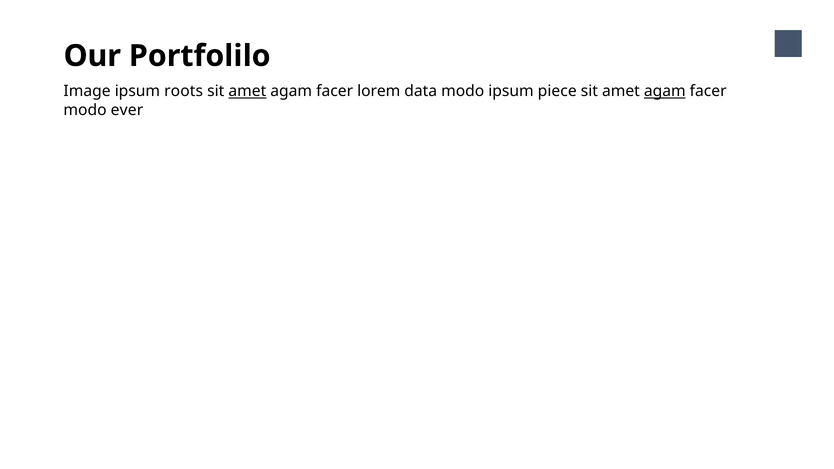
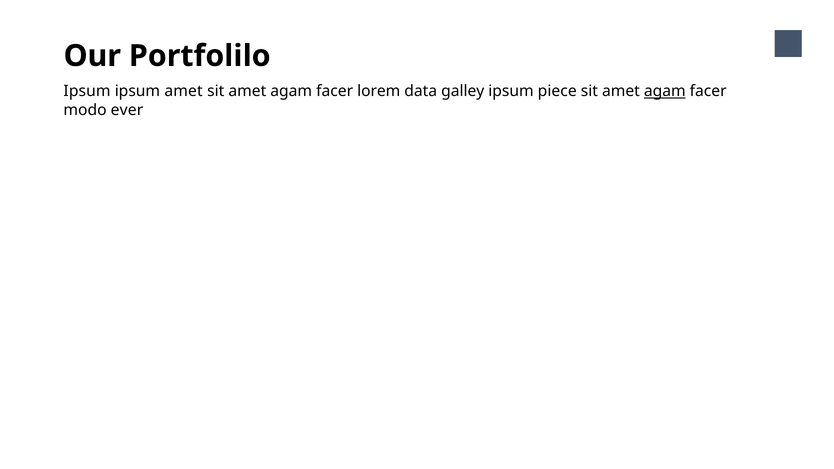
Image: Image -> Ipsum (87, 91)
ipsum roots: roots -> amet (184, 91)
amet underline: present -> none (247, 91)
data modo: modo -> galley (463, 91)
